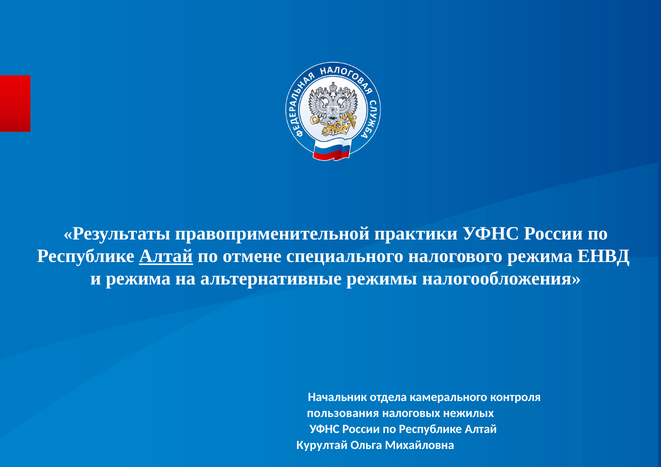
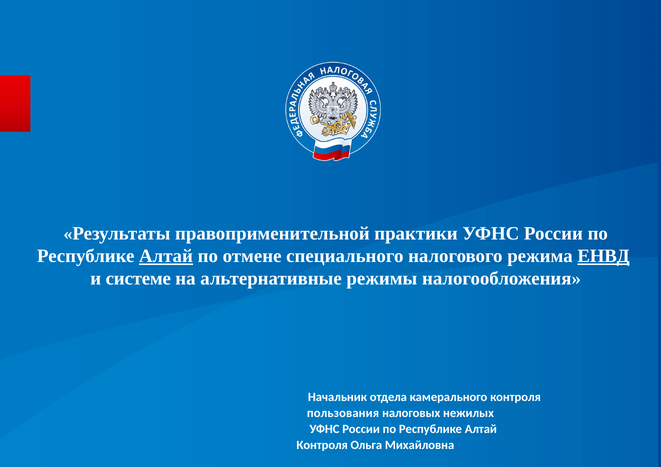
ЕНВД underline: none -> present (604, 256)
и режима: режима -> системе (138, 279)
Курултай: Курултай -> Контроля (322, 446)
